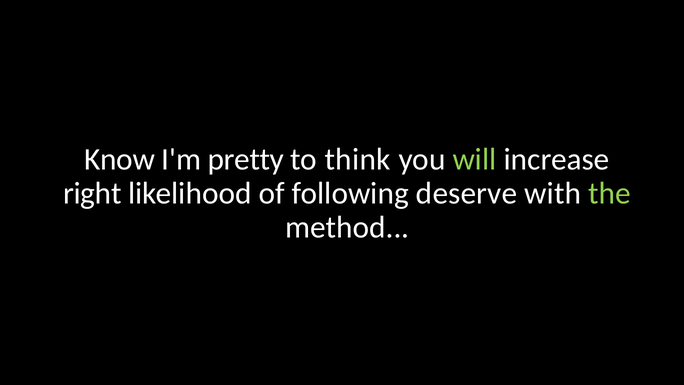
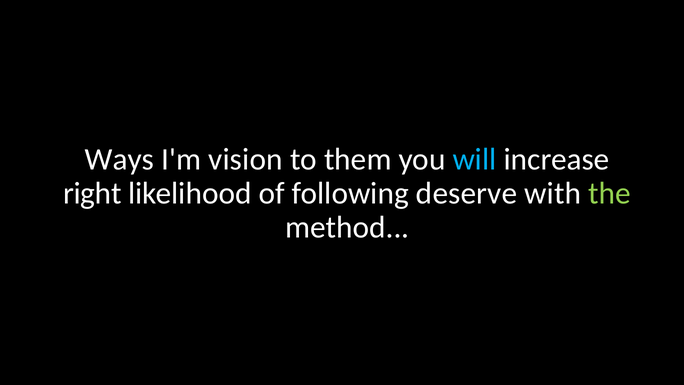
Know: Know -> Ways (119, 160)
pretty: pretty -> vision (246, 160)
think: think -> them (358, 160)
will colour: light green -> light blue (475, 160)
